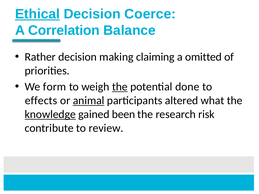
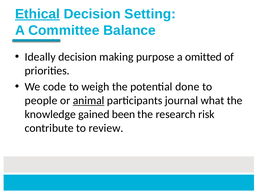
Coerce: Coerce -> Setting (150, 14)
Correlation: Correlation -> Committee (64, 30)
Rather: Rather -> Ideally (40, 57)
claiming: claiming -> purpose (155, 57)
form: form -> code (55, 87)
the underline: present -> none (120, 87)
effects: effects -> people (41, 101)
altered: altered -> journal (182, 101)
knowledge underline: present -> none (50, 115)
